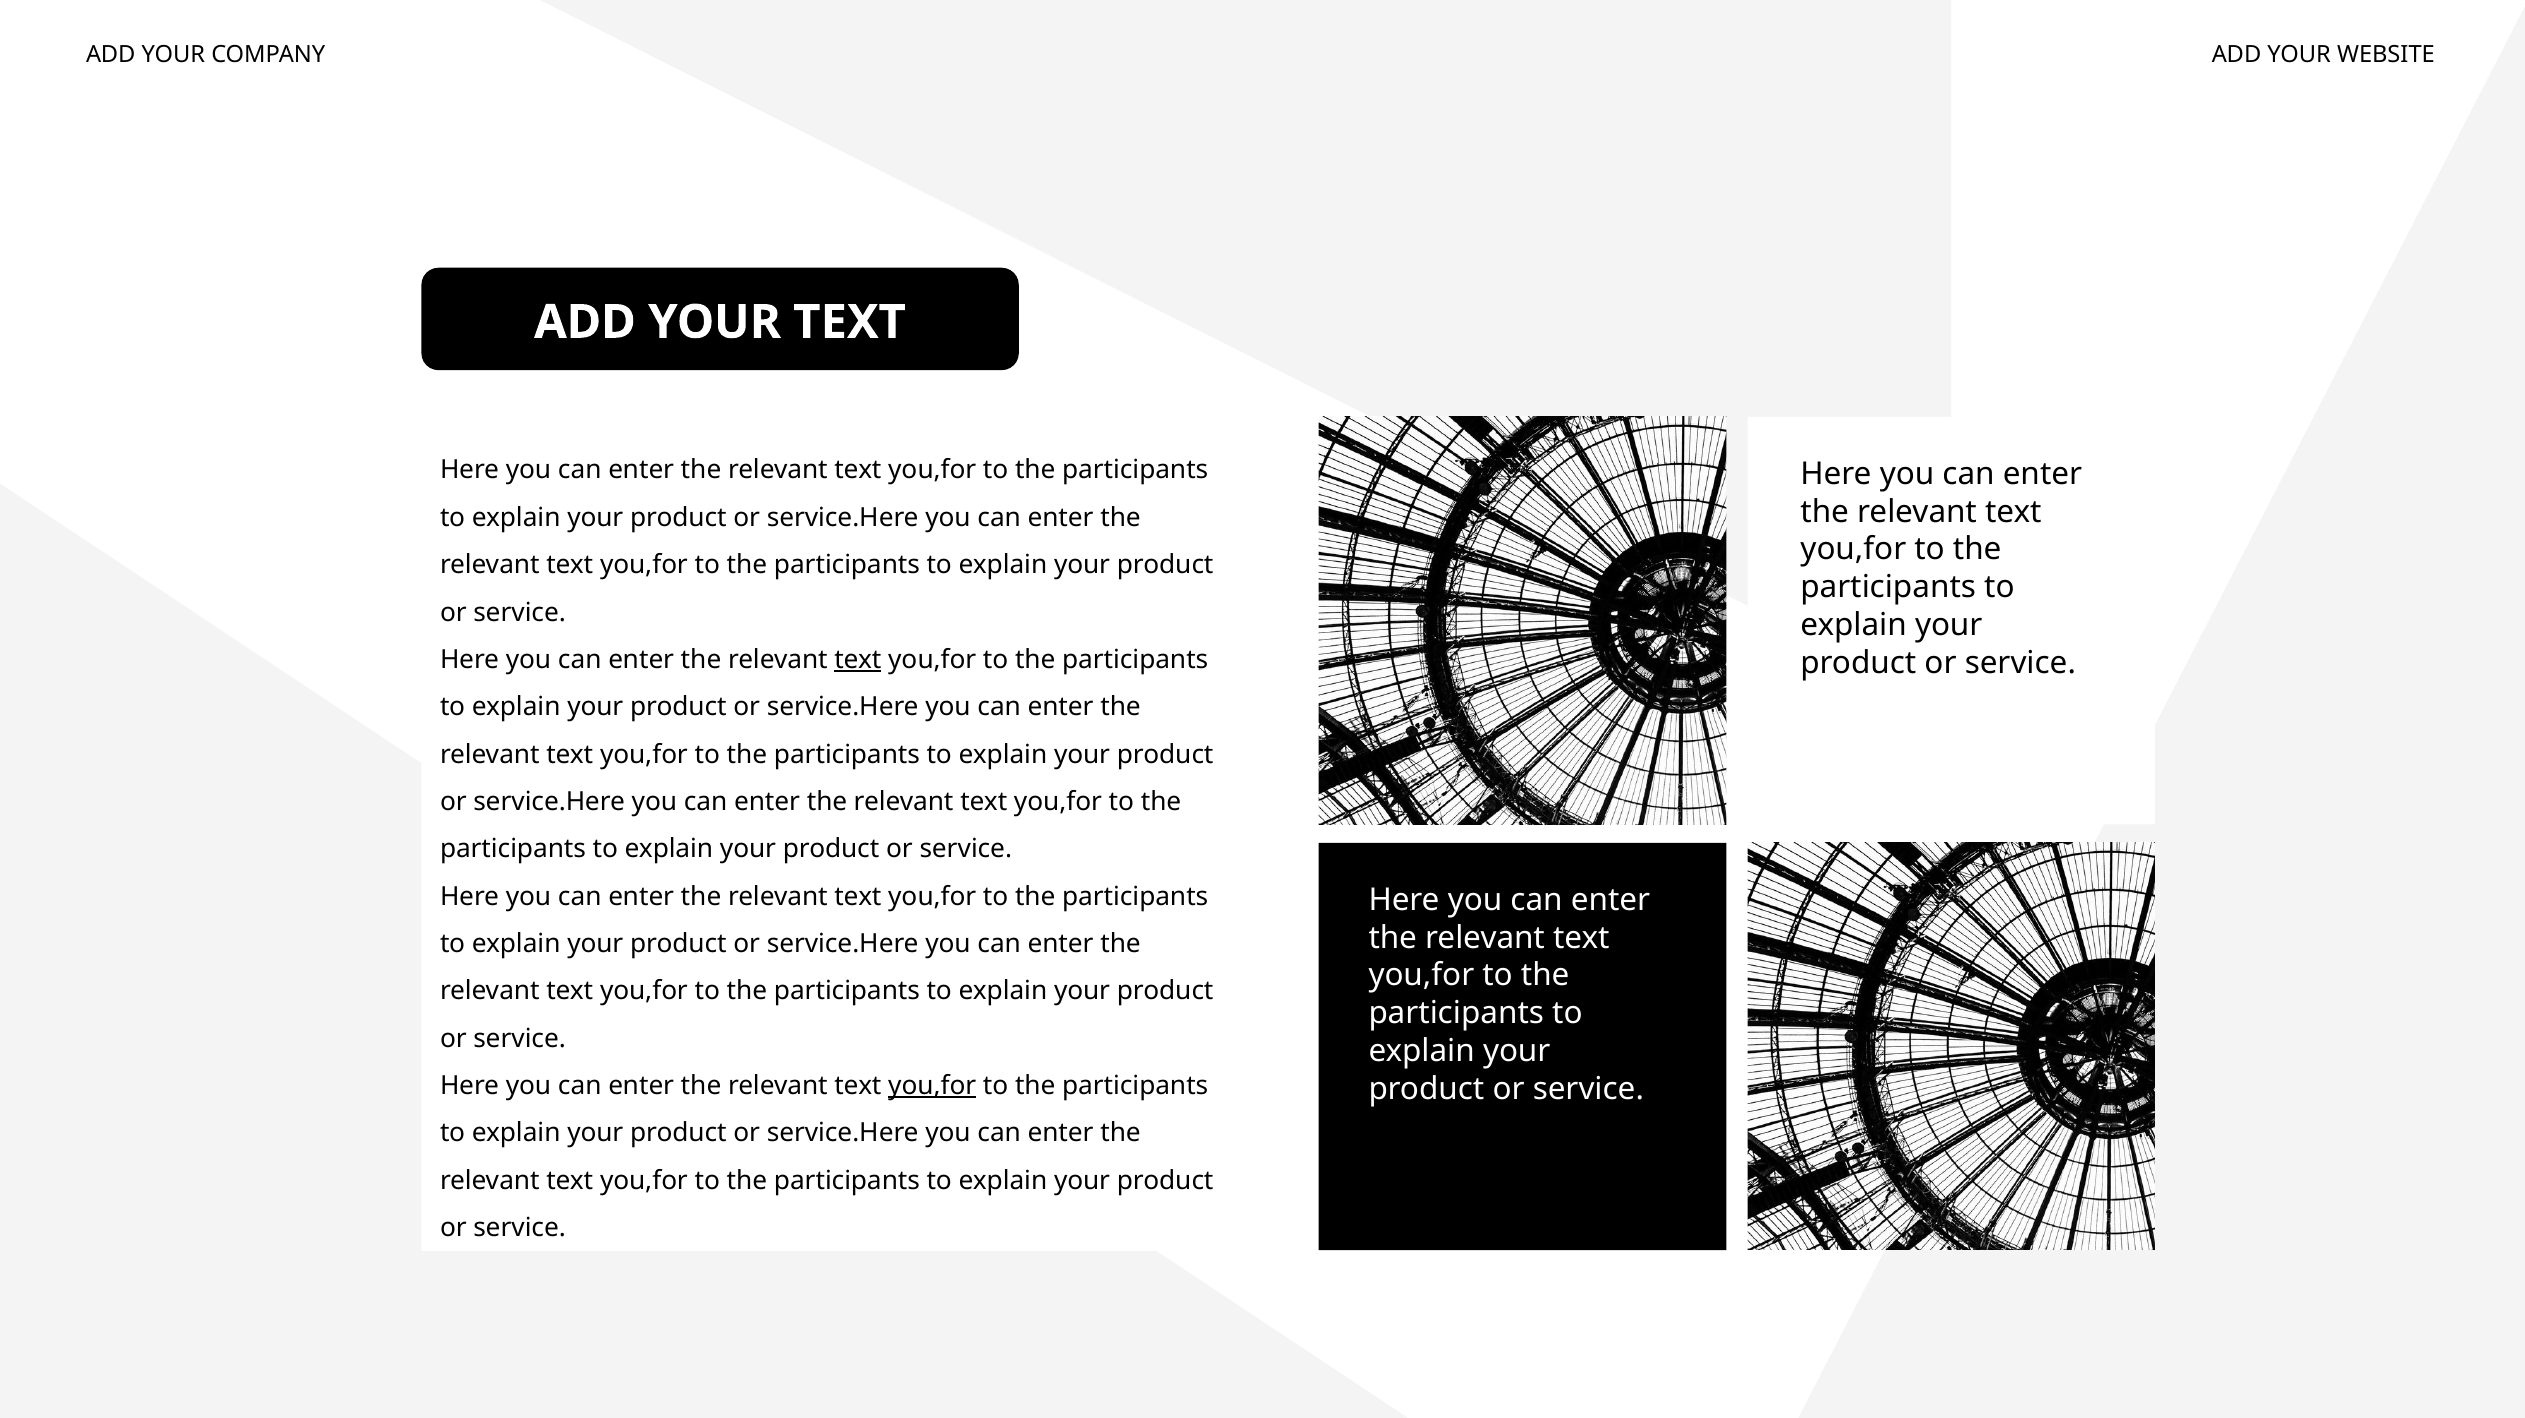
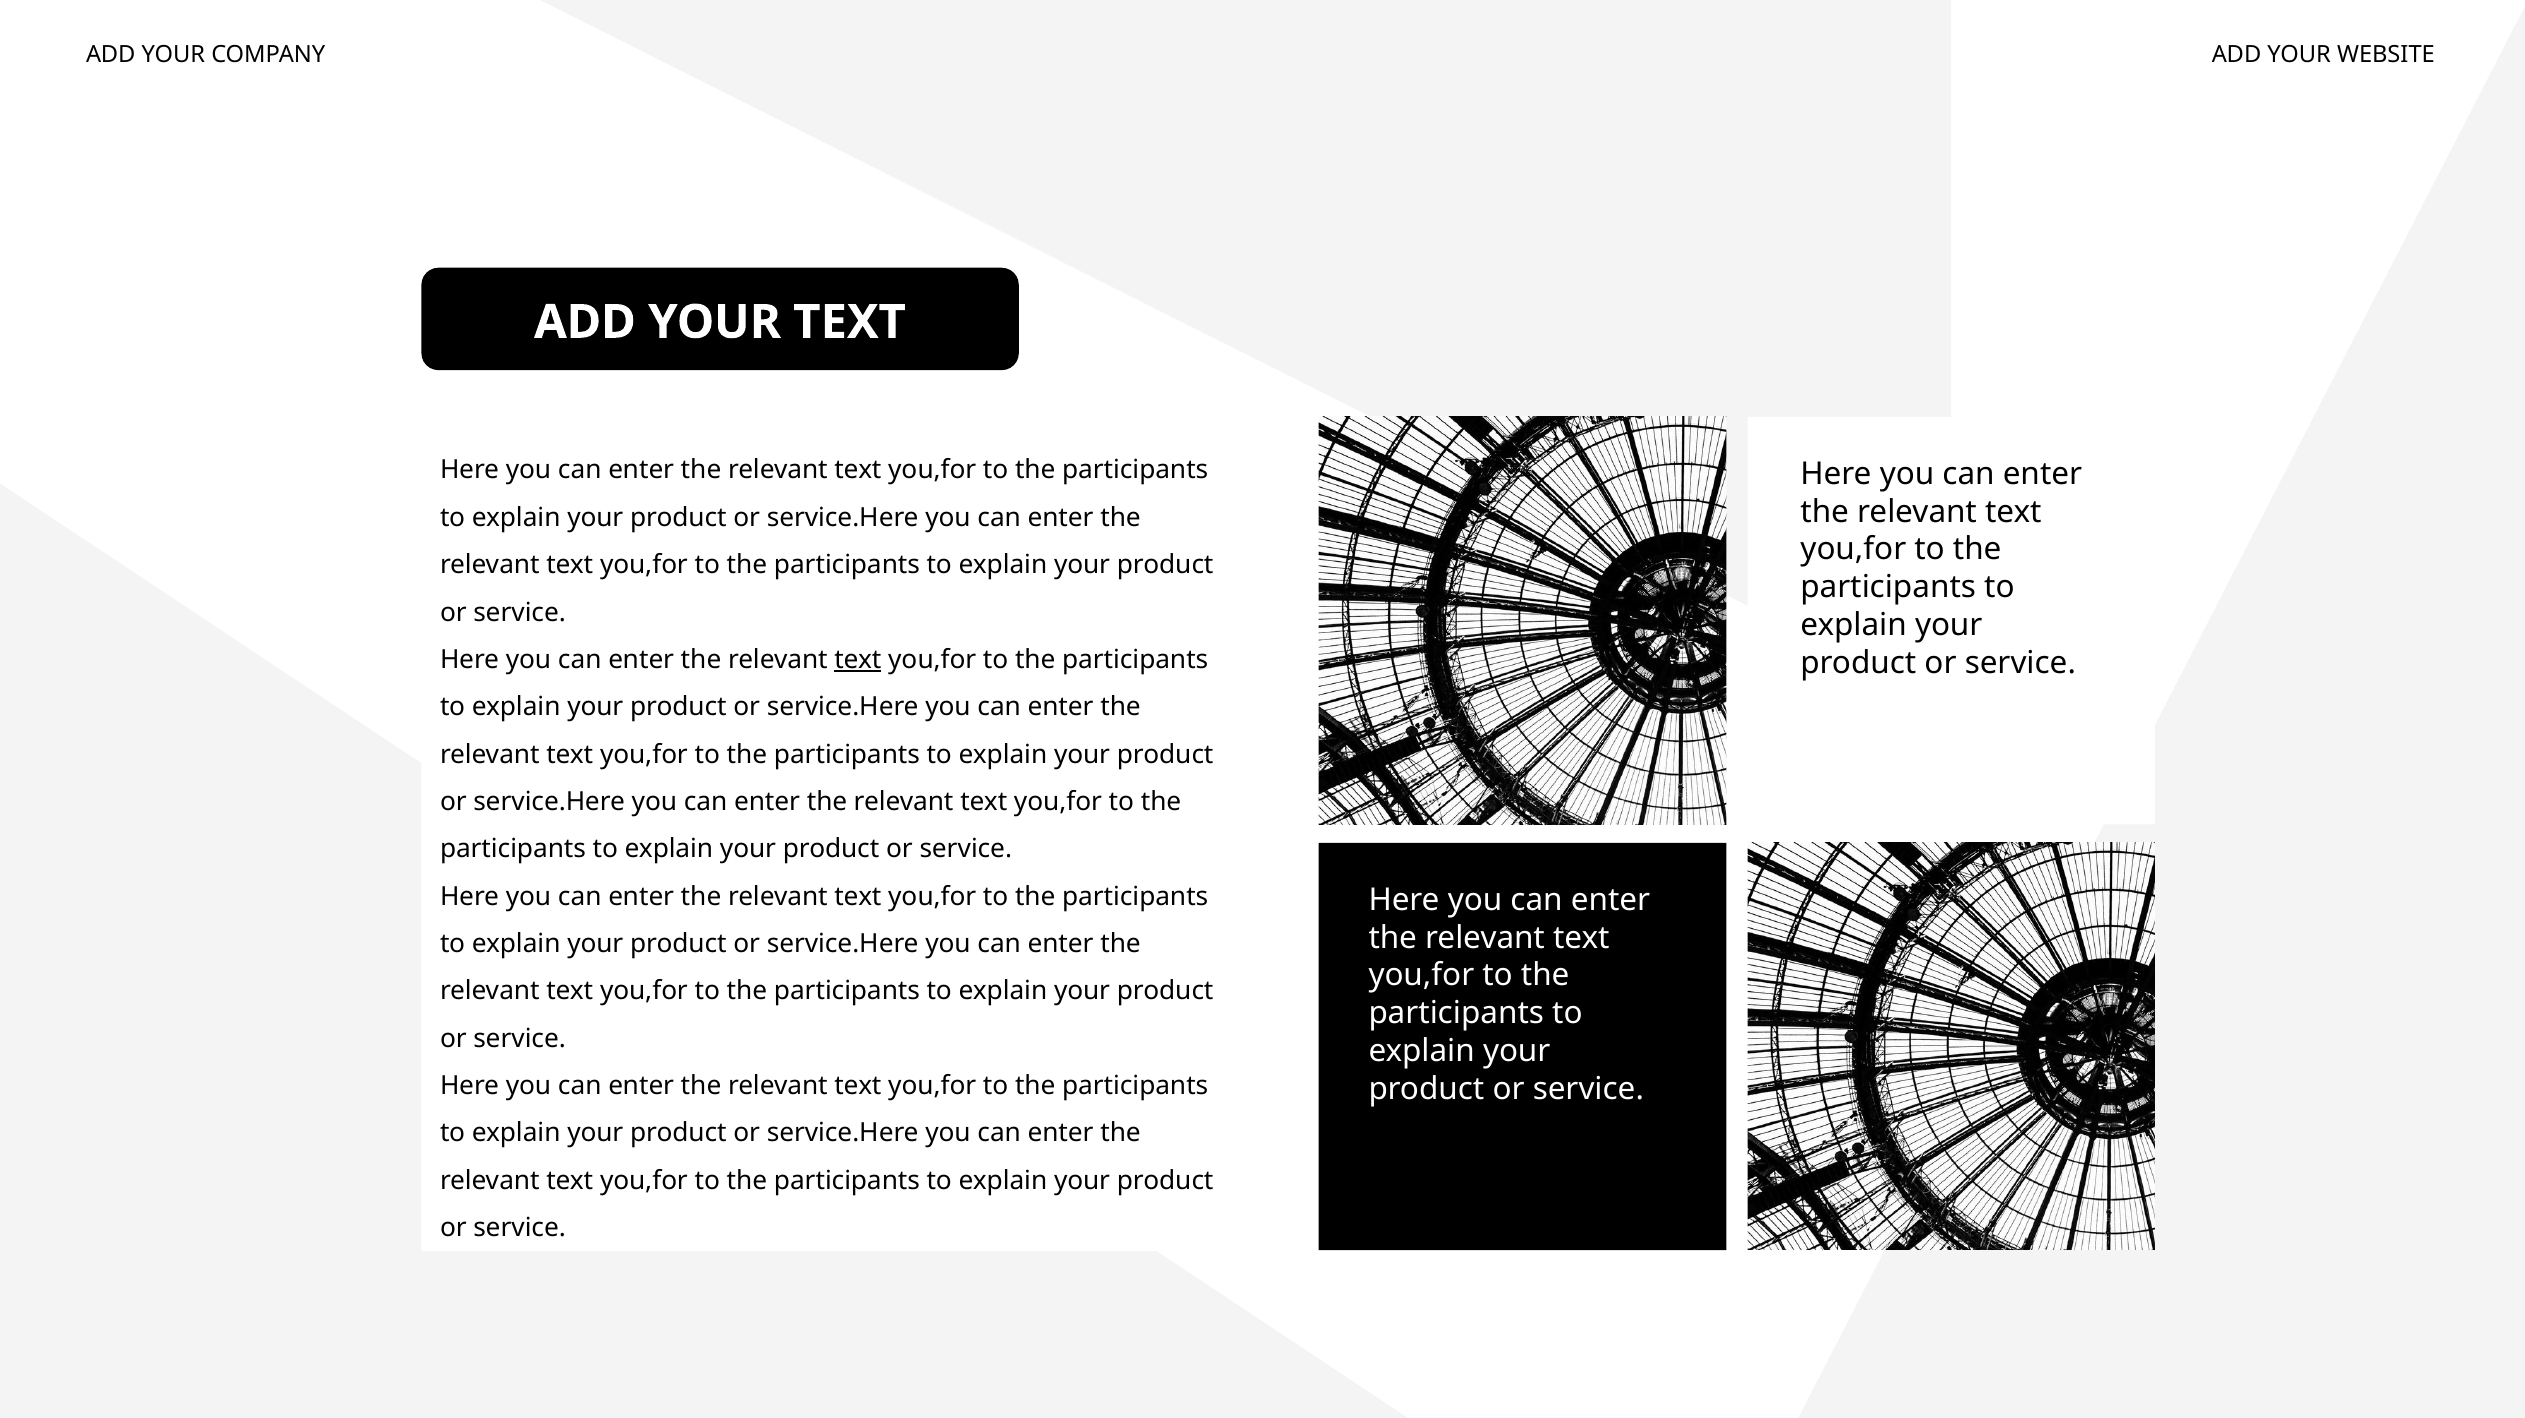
you,for underline: present -> none (932, 1086)
